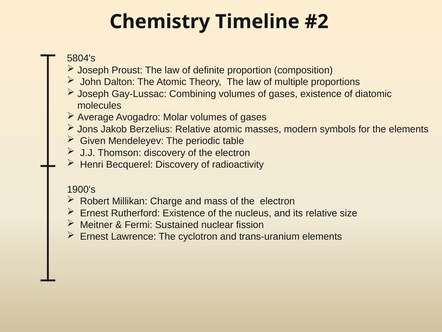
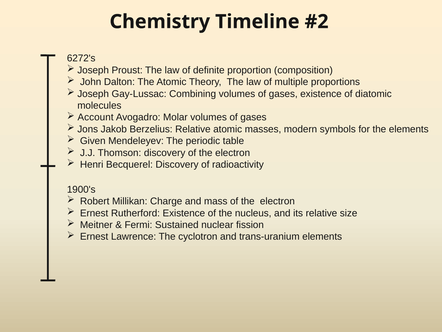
5804's: 5804's -> 6272's (81, 58)
Average: Average -> Account (96, 117)
